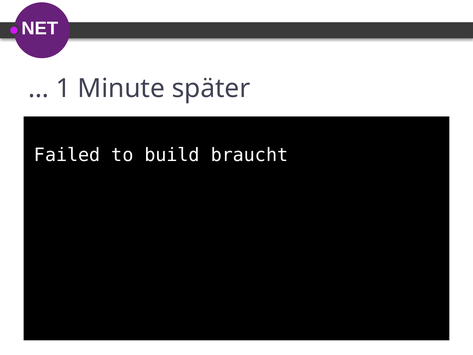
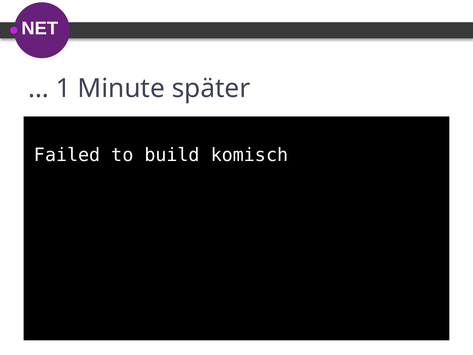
braucht: braucht -> komisch (249, 155)
